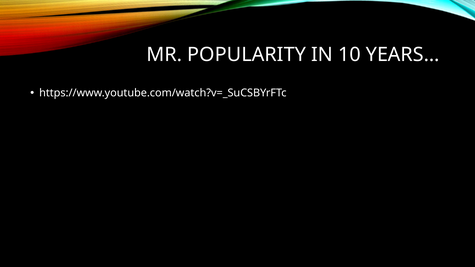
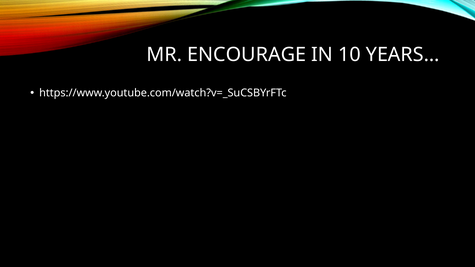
POPULARITY: POPULARITY -> ENCOURAGE (247, 55)
